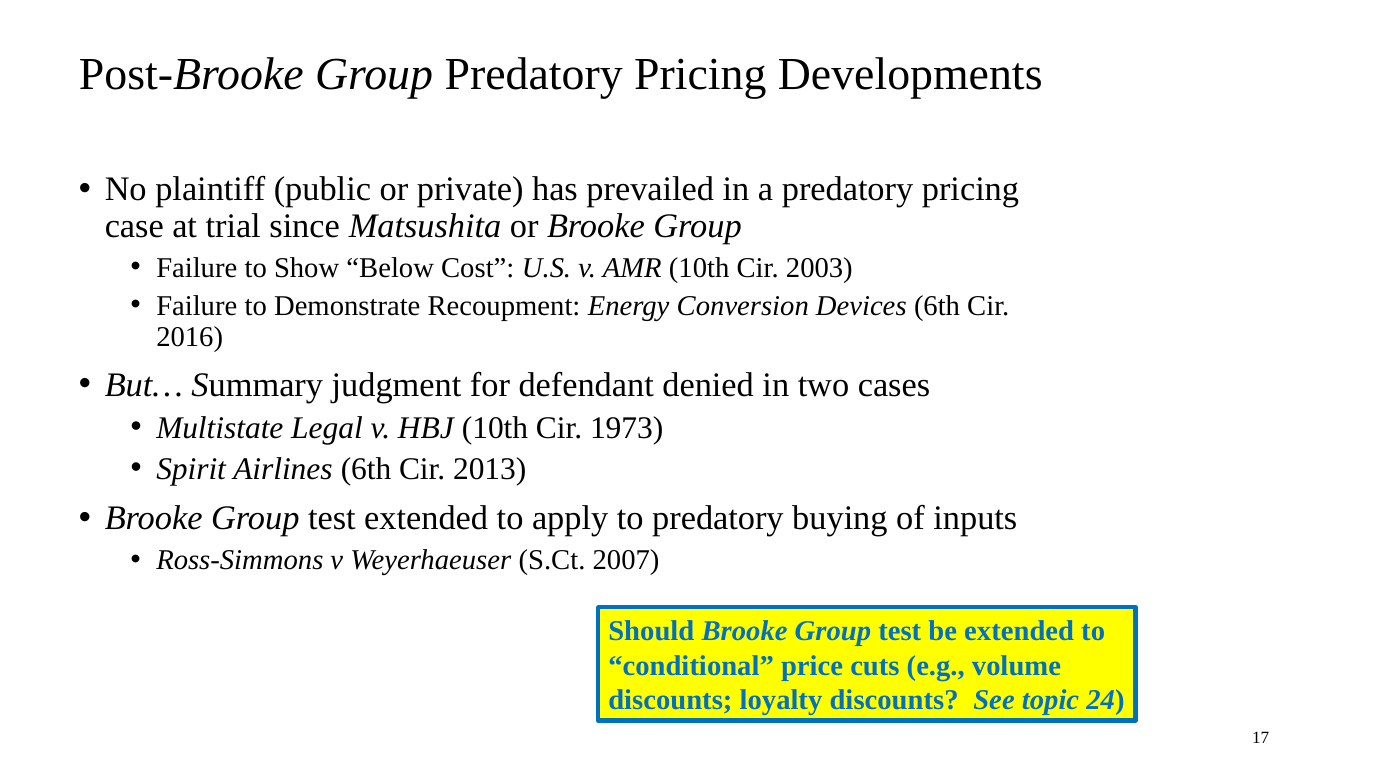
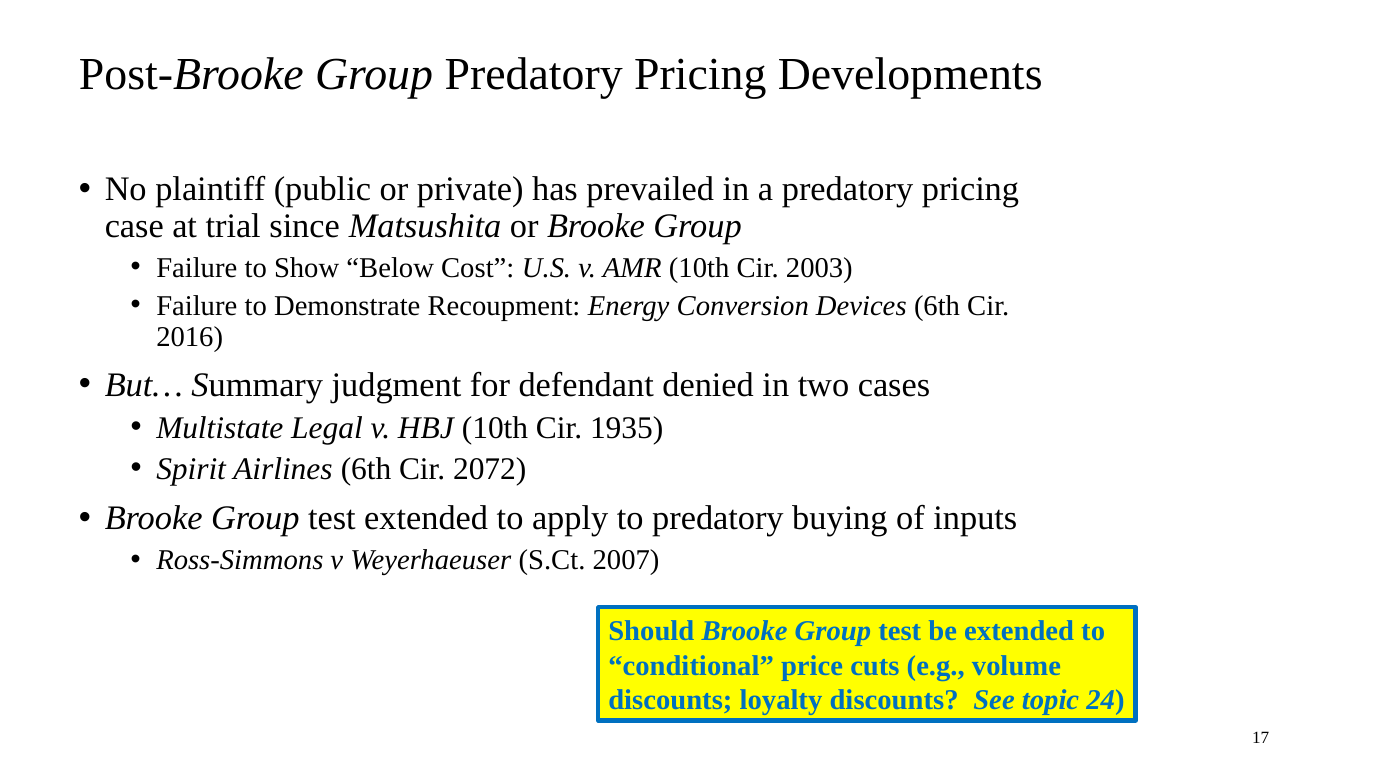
1973: 1973 -> 1935 (627, 428)
2013: 2013 -> 2072 (490, 469)
